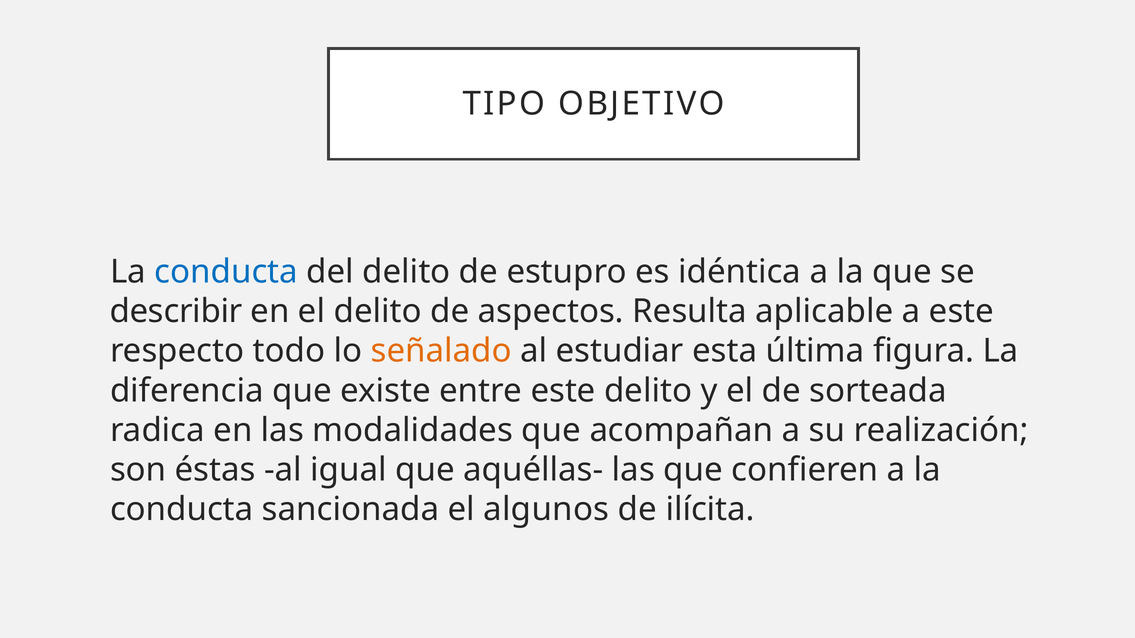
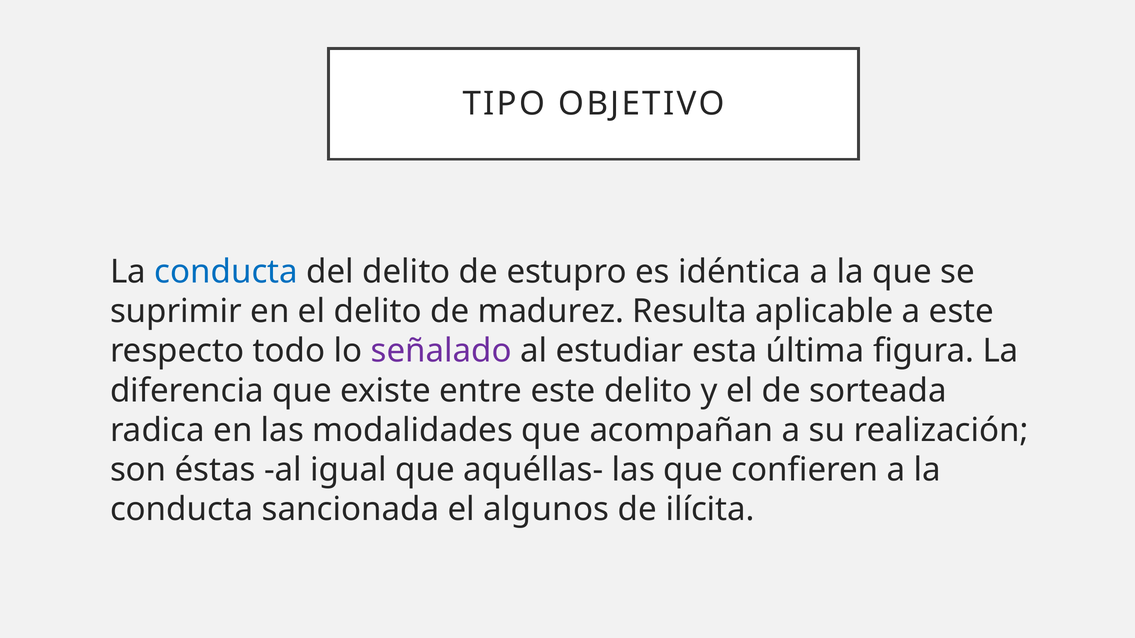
describir: describir -> suprimir (176, 312)
aspectos: aspectos -> madurez (551, 312)
señalado colour: orange -> purple (441, 351)
